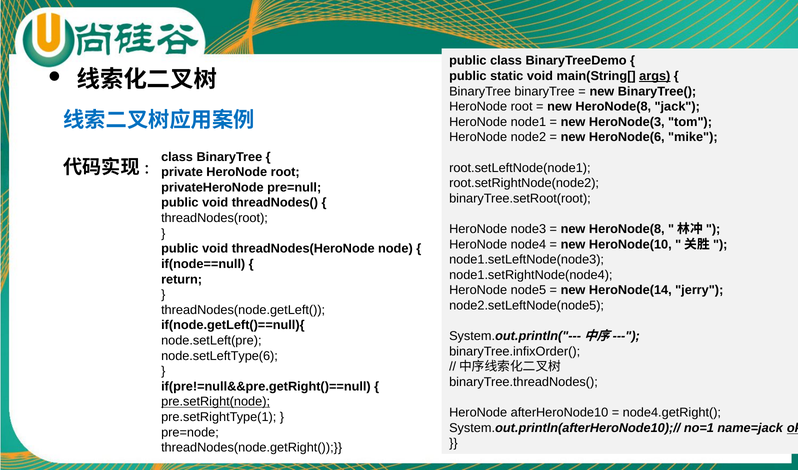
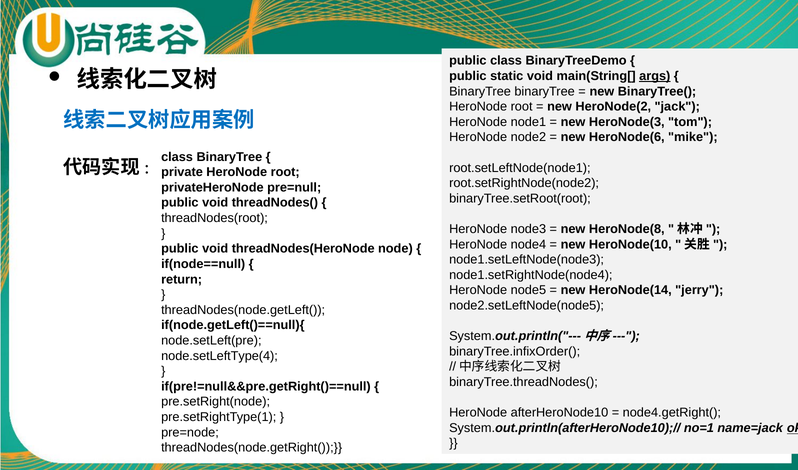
HeroNode(8: HeroNode(8 -> HeroNode(2 (613, 107)
node.setLeftType(6: node.setLeftType(6 -> node.setLeftType(4 (220, 356)
pre.setRight(node underline: present -> none (216, 402)
